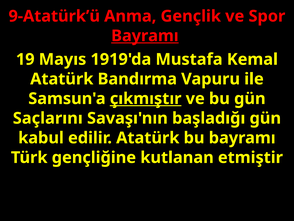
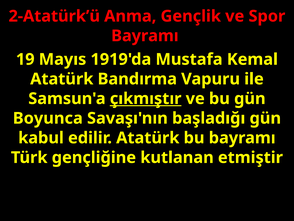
9-Atatürk’ü: 9-Atatürk’ü -> 2-Atatürk’ü (54, 16)
Bayramı underline: present -> none (145, 36)
Saçlarını: Saçlarını -> Boyunca (48, 118)
